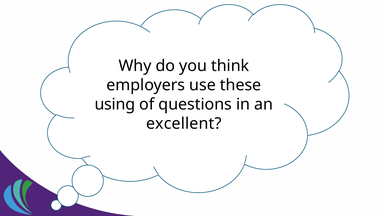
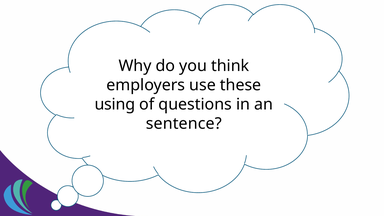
excellent: excellent -> sentence (184, 123)
